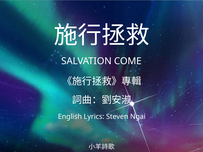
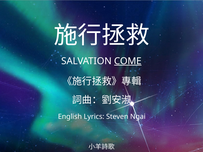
COME underline: none -> present (128, 61)
